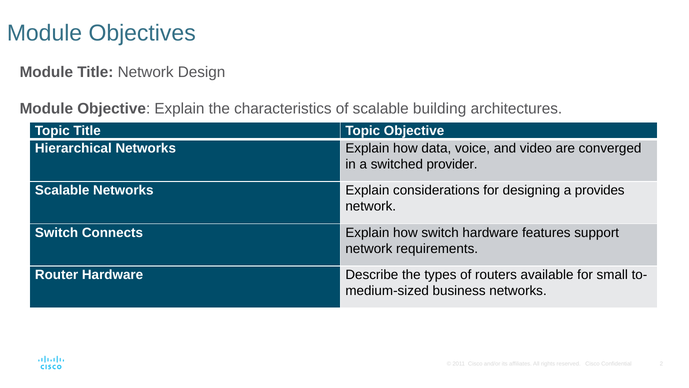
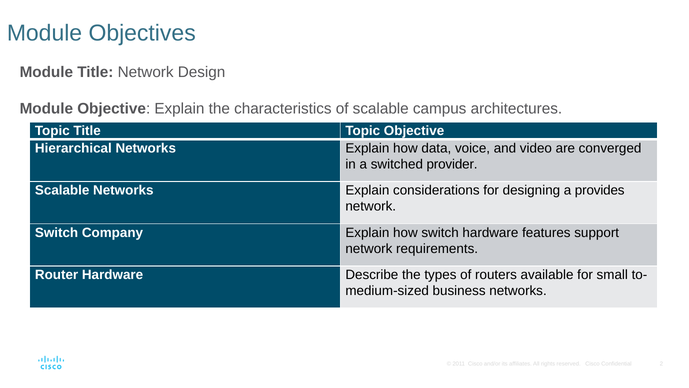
building: building -> campus (440, 109)
Connects: Connects -> Company (112, 232)
